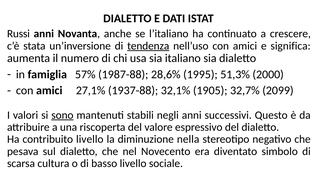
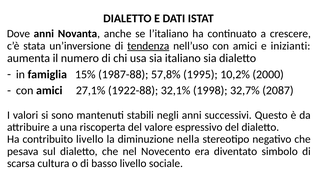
Russi: Russi -> Dove (18, 34)
significa: significa -> inizianti (291, 46)
57%: 57% -> 15% (85, 75)
28,6%: 28,6% -> 57,8% (166, 75)
51,3%: 51,3% -> 10,2% (235, 75)
1937-88: 1937-88 -> 1922-88 (133, 91)
1905: 1905 -> 1998 (210, 91)
2099: 2099 -> 2087 (278, 91)
sono underline: present -> none (62, 115)
